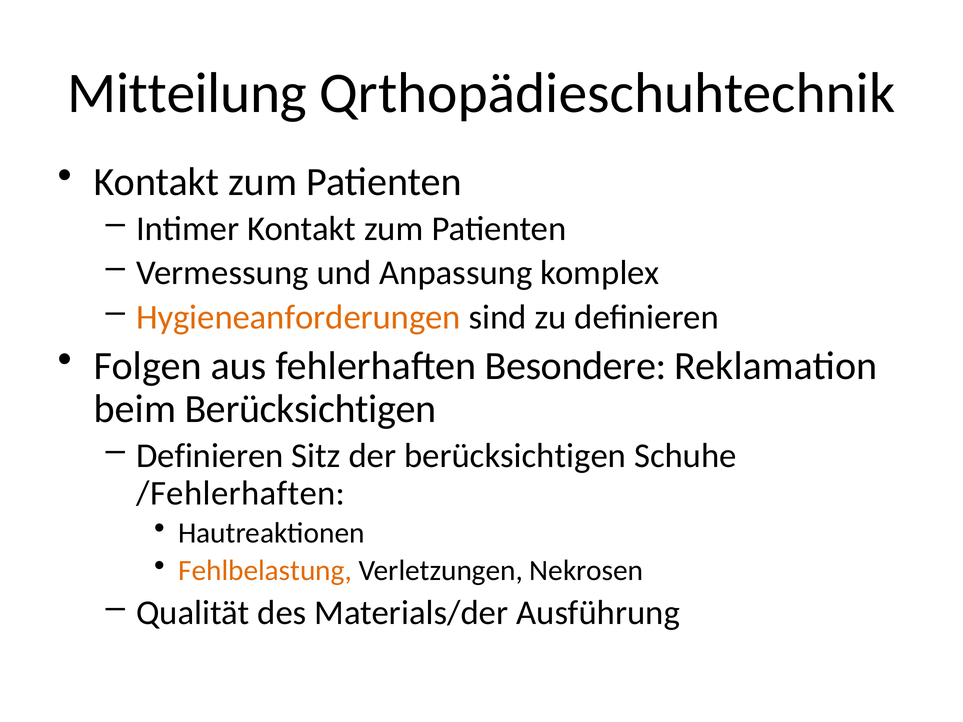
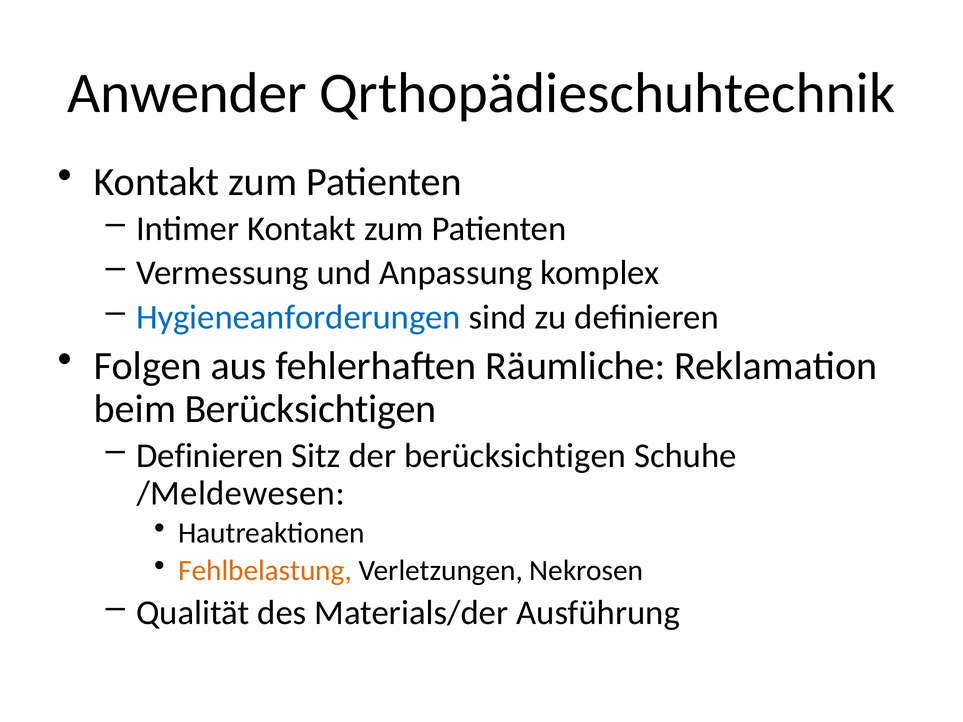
Mitteilung: Mitteilung -> Anwender (187, 93)
Hygieneanforderungen colour: orange -> blue (298, 317)
Besondere: Besondere -> Räumliche (575, 366)
/Fehlerhaften: /Fehlerhaften -> /Meldewesen (241, 493)
